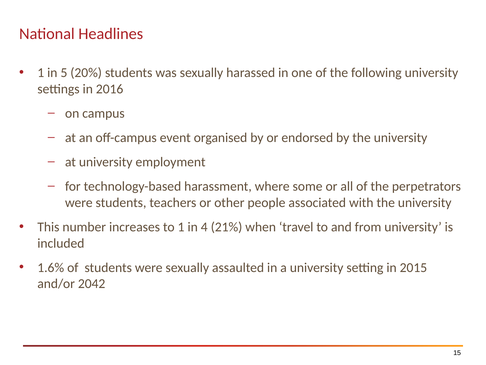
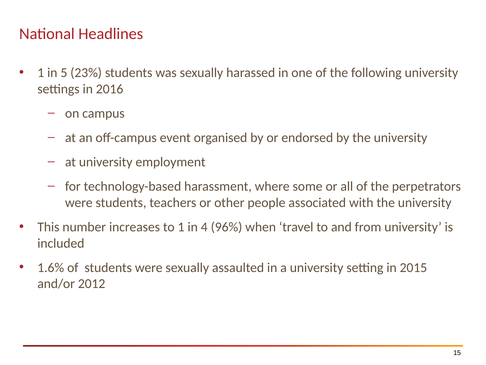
20%: 20% -> 23% (86, 73)
21%: 21% -> 96% (227, 227)
2042: 2042 -> 2012 (92, 283)
